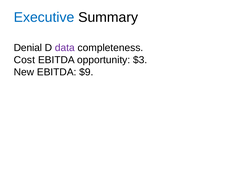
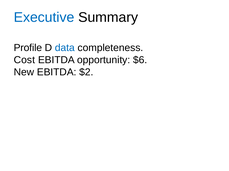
Denial: Denial -> Profile (28, 48)
data colour: purple -> blue (65, 48)
$3: $3 -> $6 (140, 60)
$9: $9 -> $2 (86, 72)
